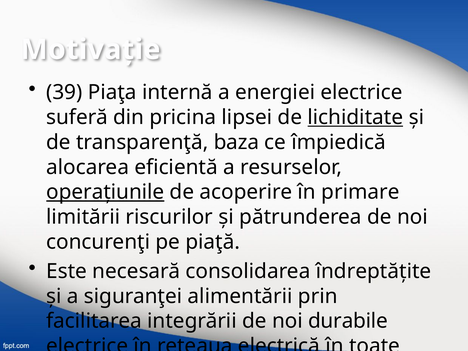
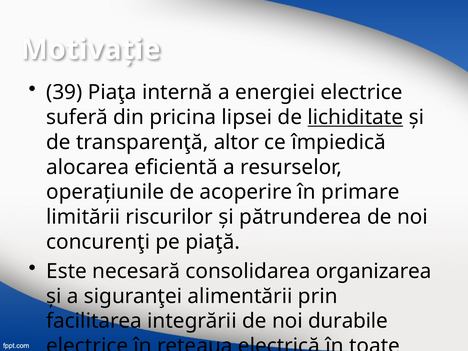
baza: baza -> altor (236, 142)
operaţiunile underline: present -> none (105, 192)
îndreptăţite: îndreptăţite -> organizarea (374, 271)
